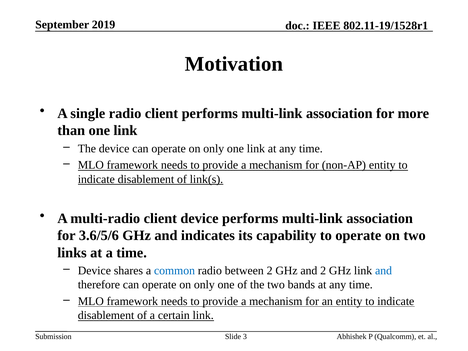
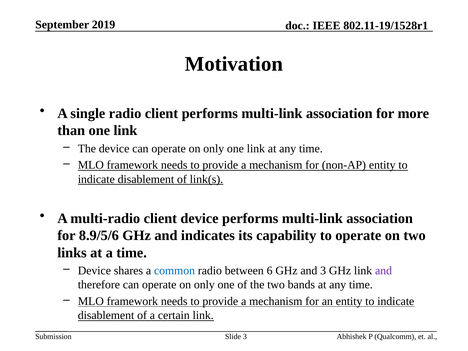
3.6/5/6: 3.6/5/6 -> 8.9/5/6 (99, 235)
between 2: 2 -> 6 (270, 271)
and 2: 2 -> 3 (323, 271)
and colour: blue -> purple (384, 271)
